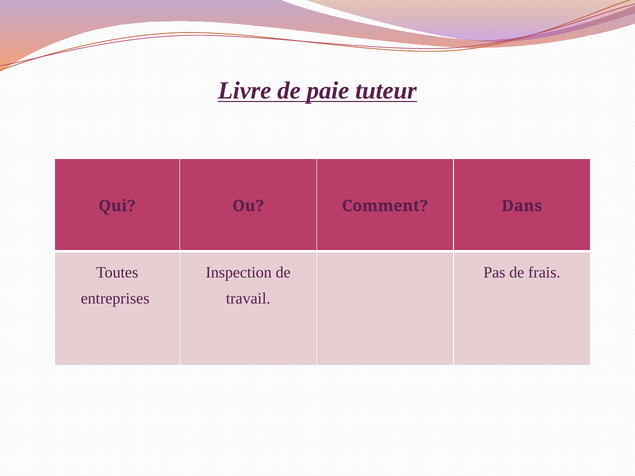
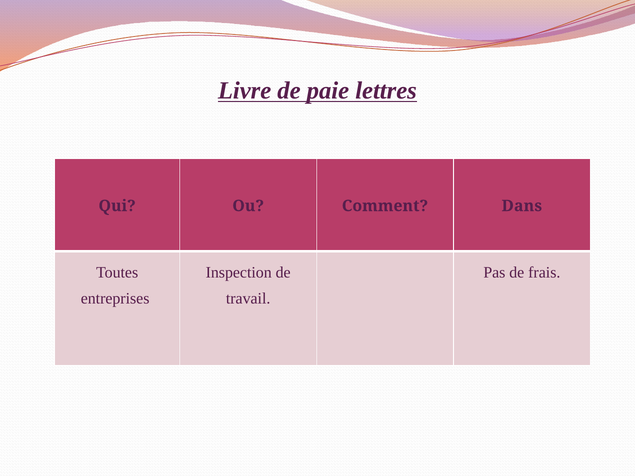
tuteur: tuteur -> lettres (386, 91)
